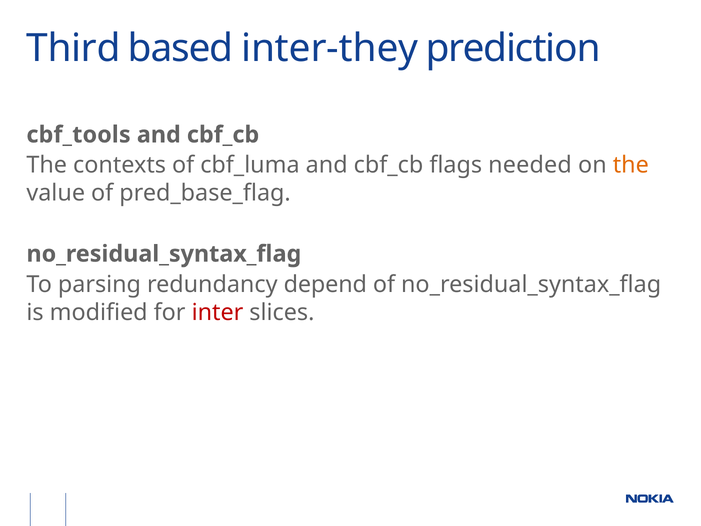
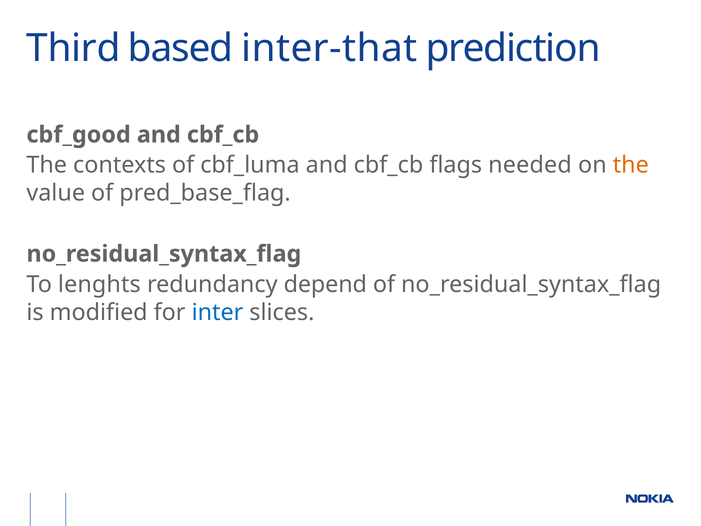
inter-they: inter-they -> inter-that (329, 48)
cbf_tools: cbf_tools -> cbf_good (79, 135)
parsing: parsing -> lenghts (99, 284)
inter colour: red -> blue (217, 312)
